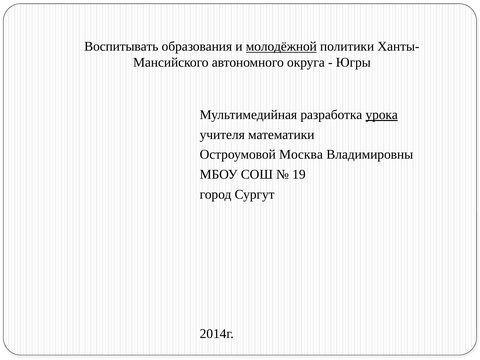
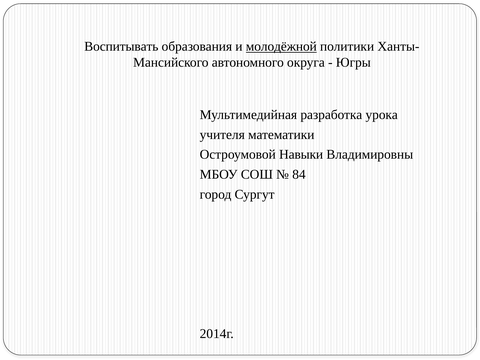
урока underline: present -> none (382, 115)
Москва: Москва -> Навыки (301, 155)
19: 19 -> 84 (299, 174)
